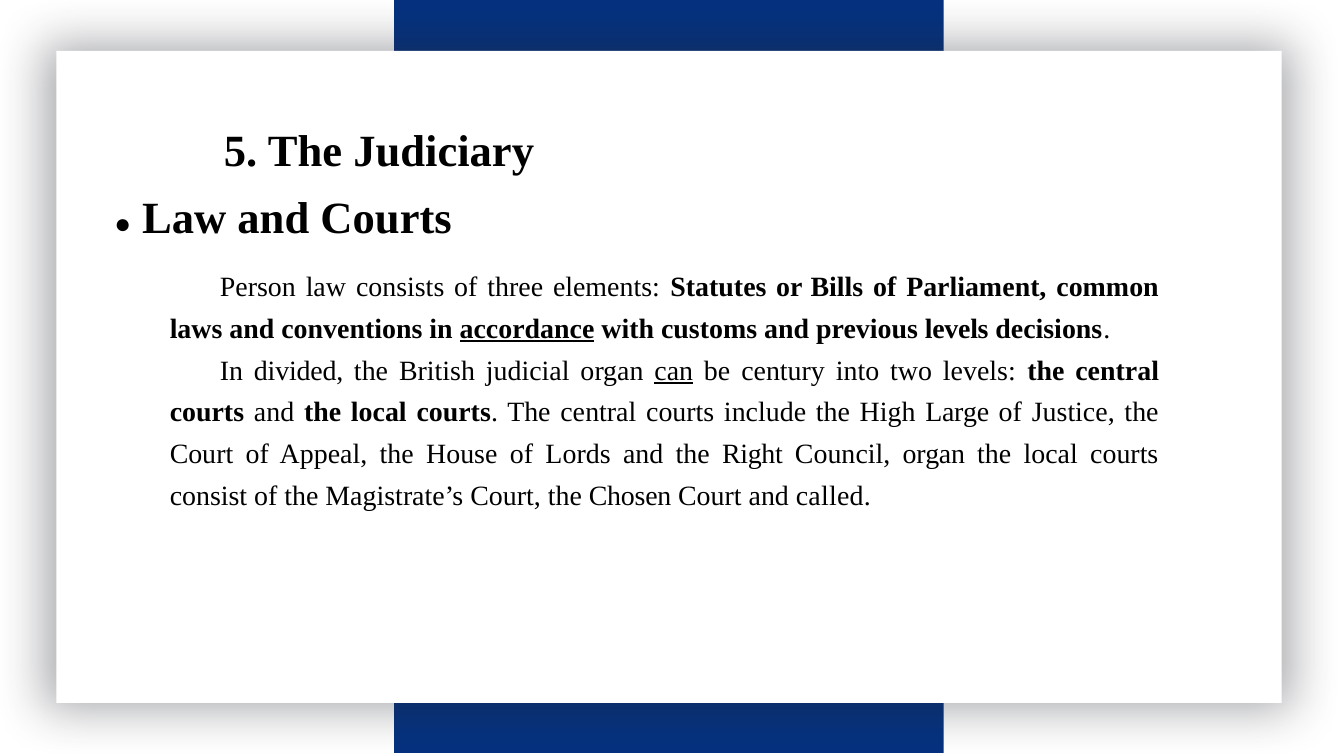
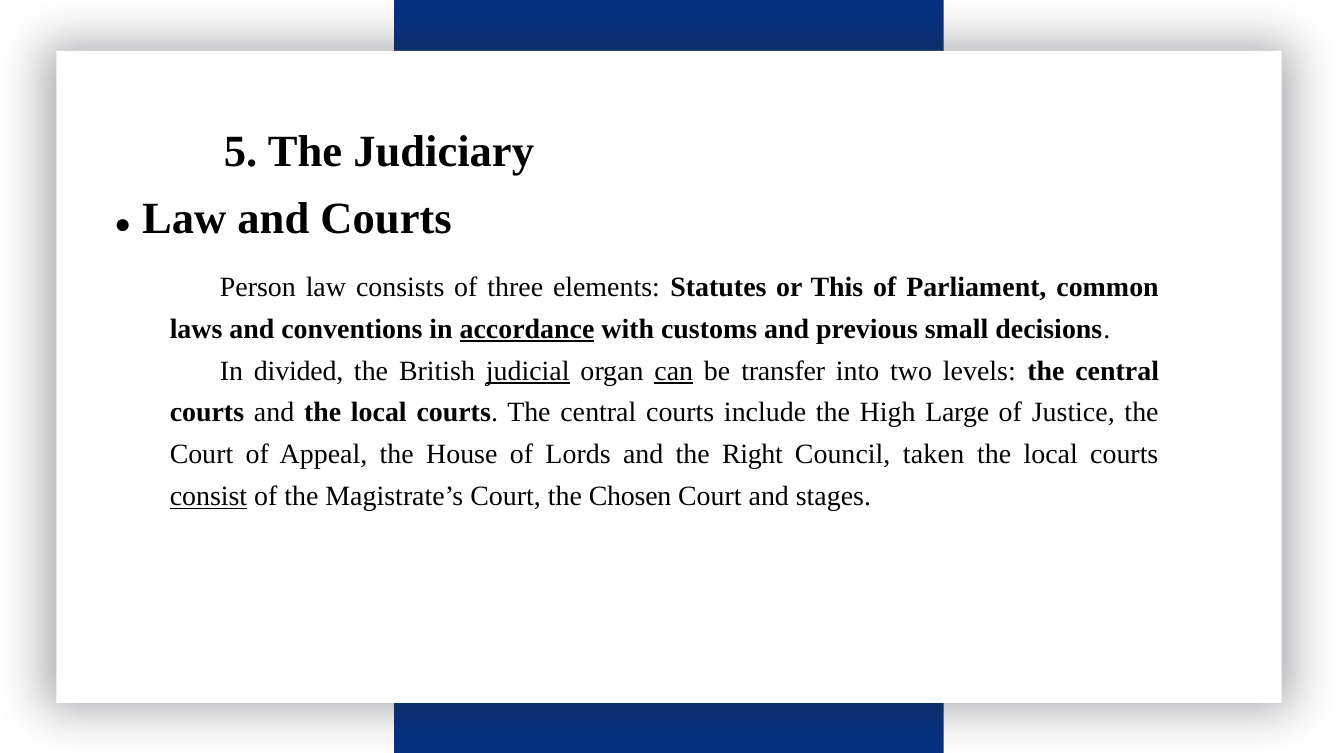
Bills: Bills -> This (837, 287)
previous levels: levels -> small (957, 329)
judicial underline: none -> present (528, 371)
century: century -> transfer (783, 371)
Council organ: organ -> taken (934, 454)
consist underline: none -> present (208, 496)
called: called -> stages (833, 496)
